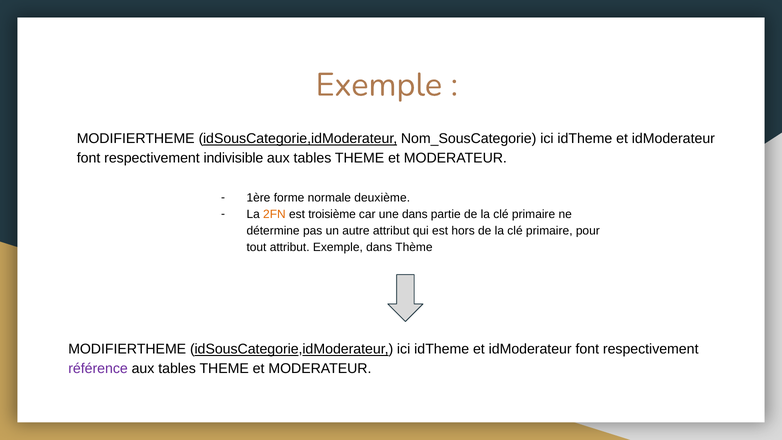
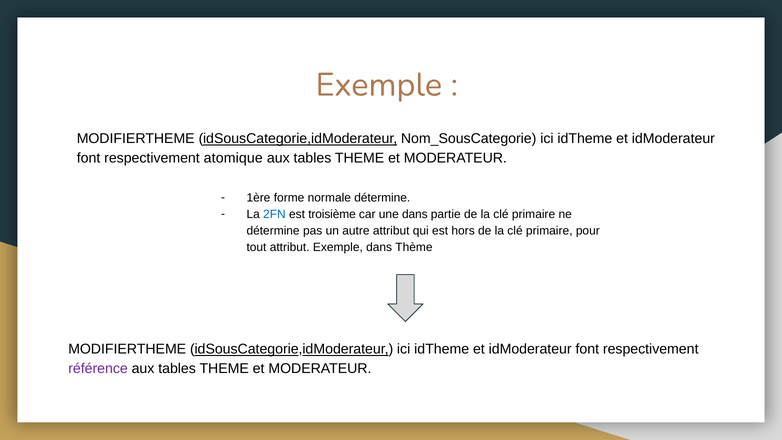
indivisible: indivisible -> atomique (233, 158)
normale deuxième: deuxième -> détermine (382, 198)
2FN colour: orange -> blue (274, 214)
